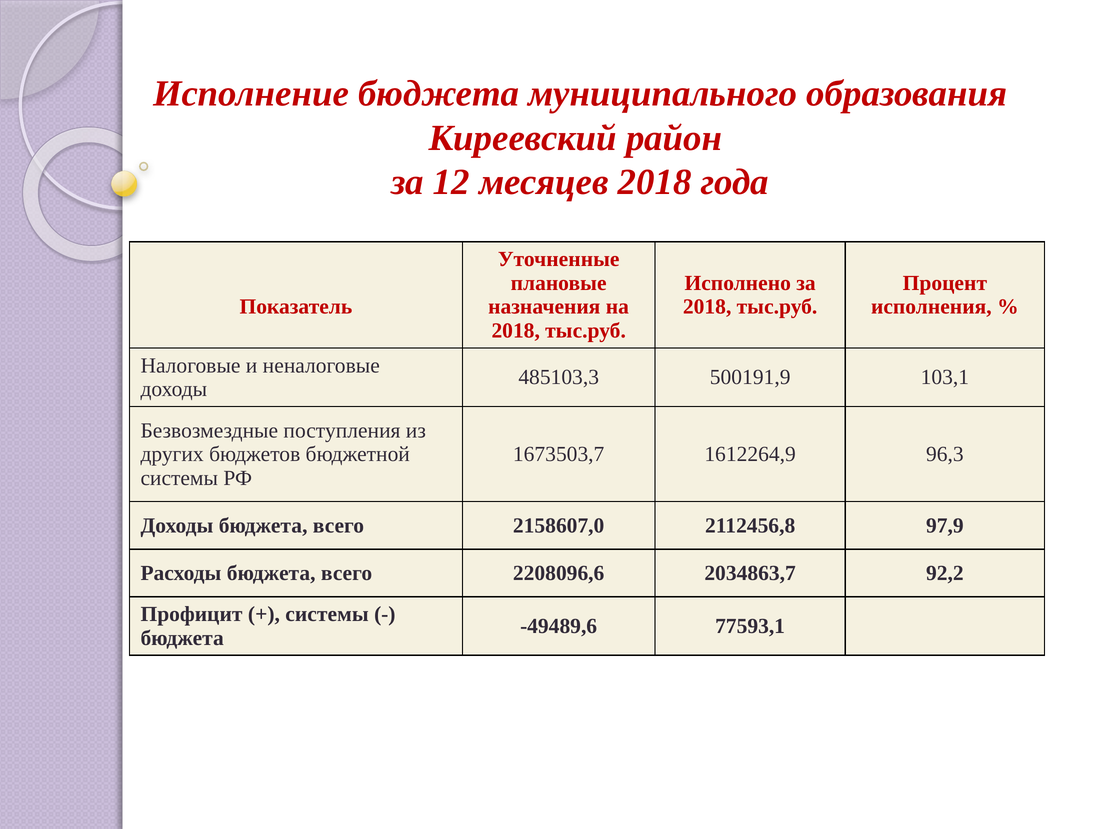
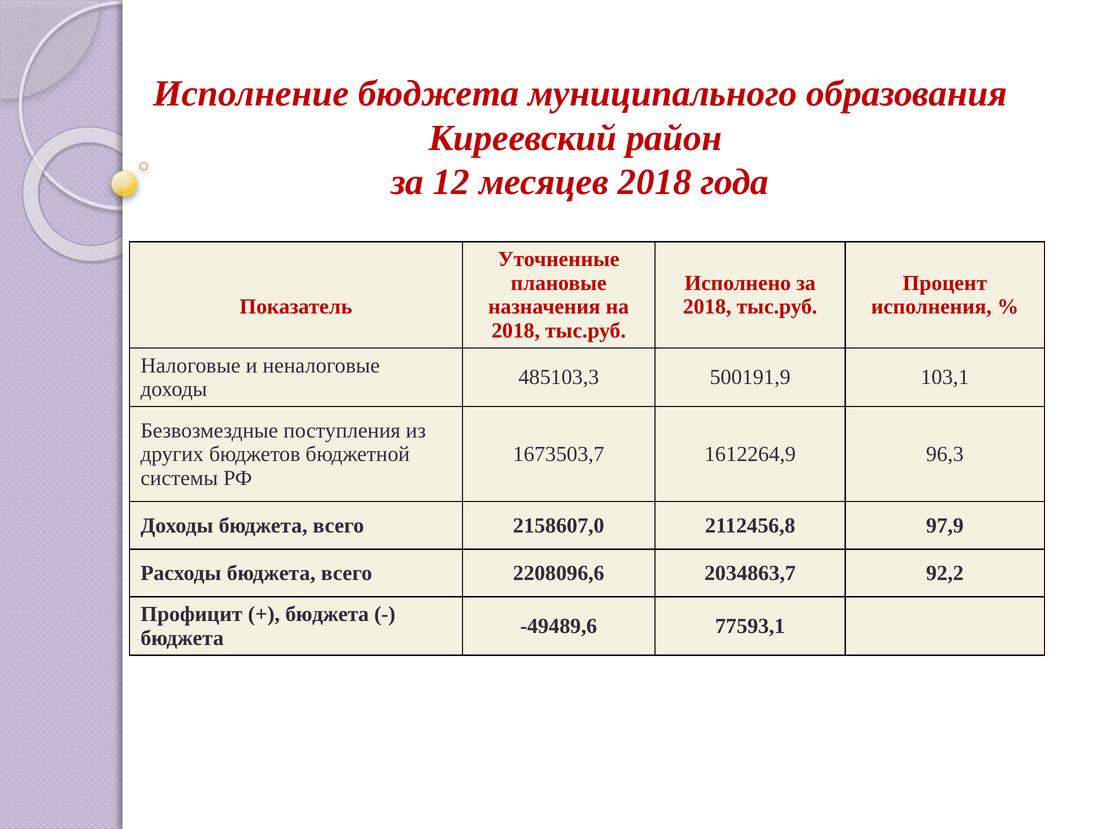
системы: системы -> бюджета (327, 614)
